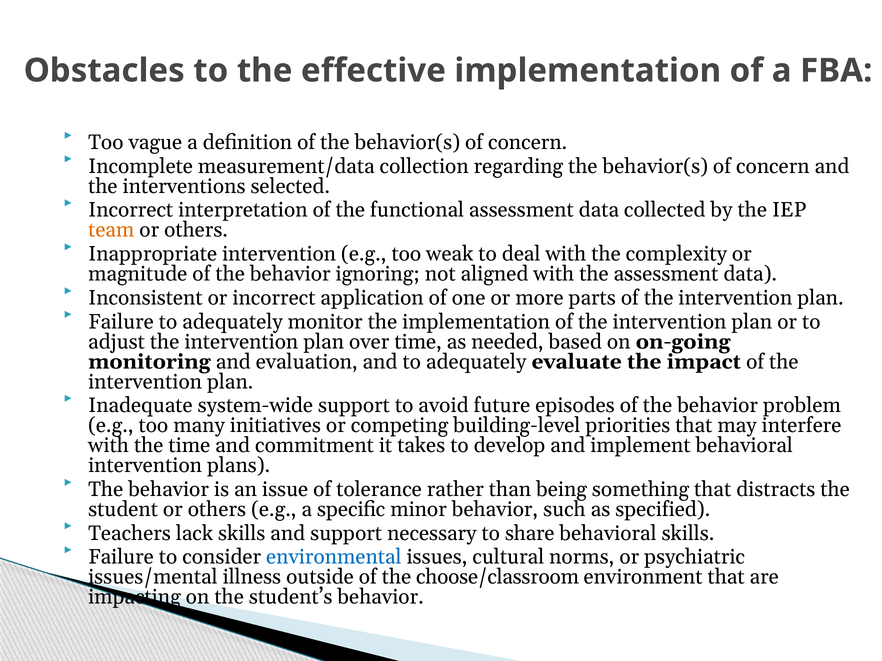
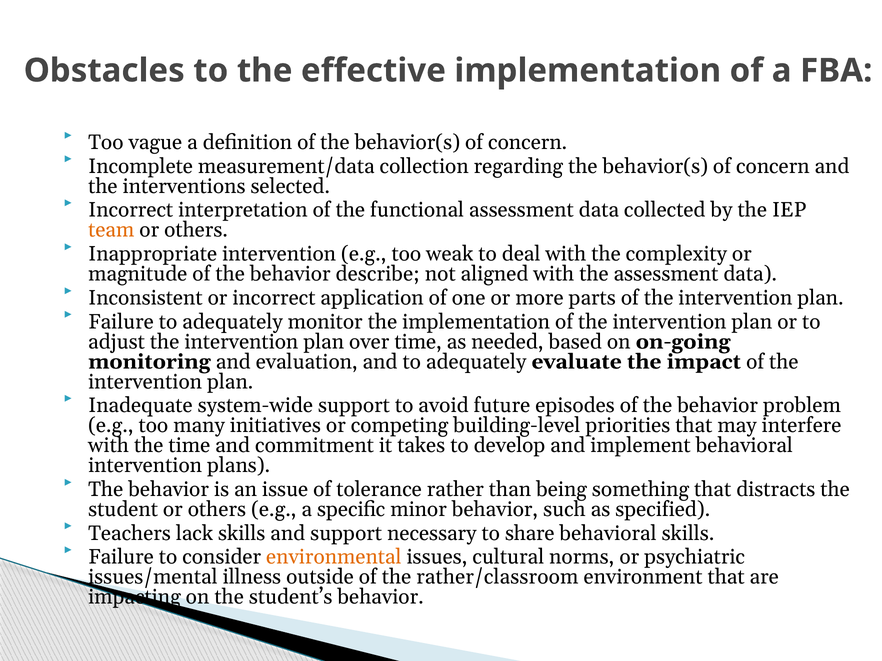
ignoring: ignoring -> describe (378, 274)
environmental colour: blue -> orange (334, 558)
choose/classroom: choose/classroom -> rather/classroom (497, 578)
